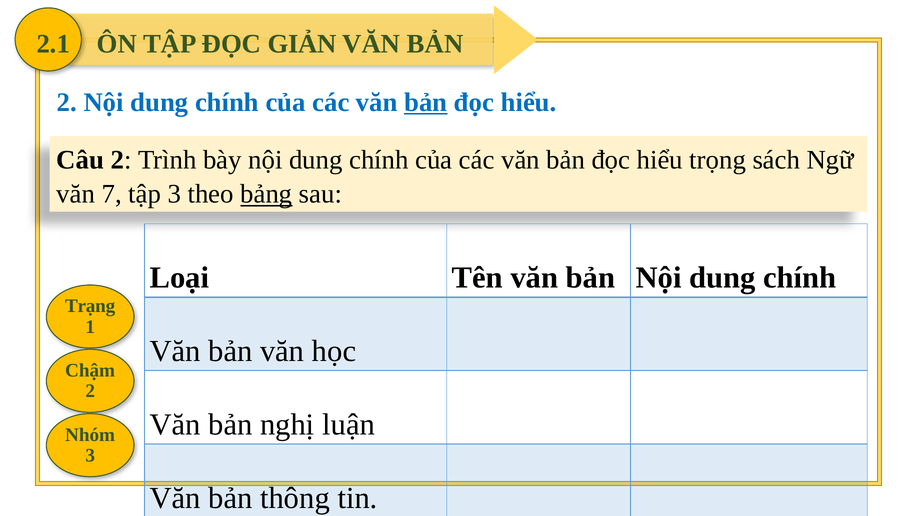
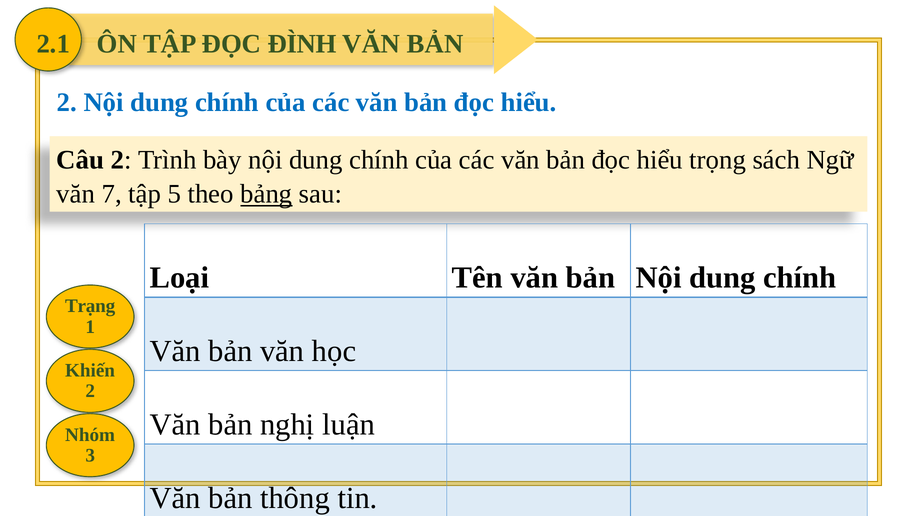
GIẢN: GIẢN -> ĐÌNH (302, 44)
bản underline: present -> none (426, 102)
tập 3: 3 -> 5 (174, 194)
Chậm: Chậm -> Khiến (90, 371)
